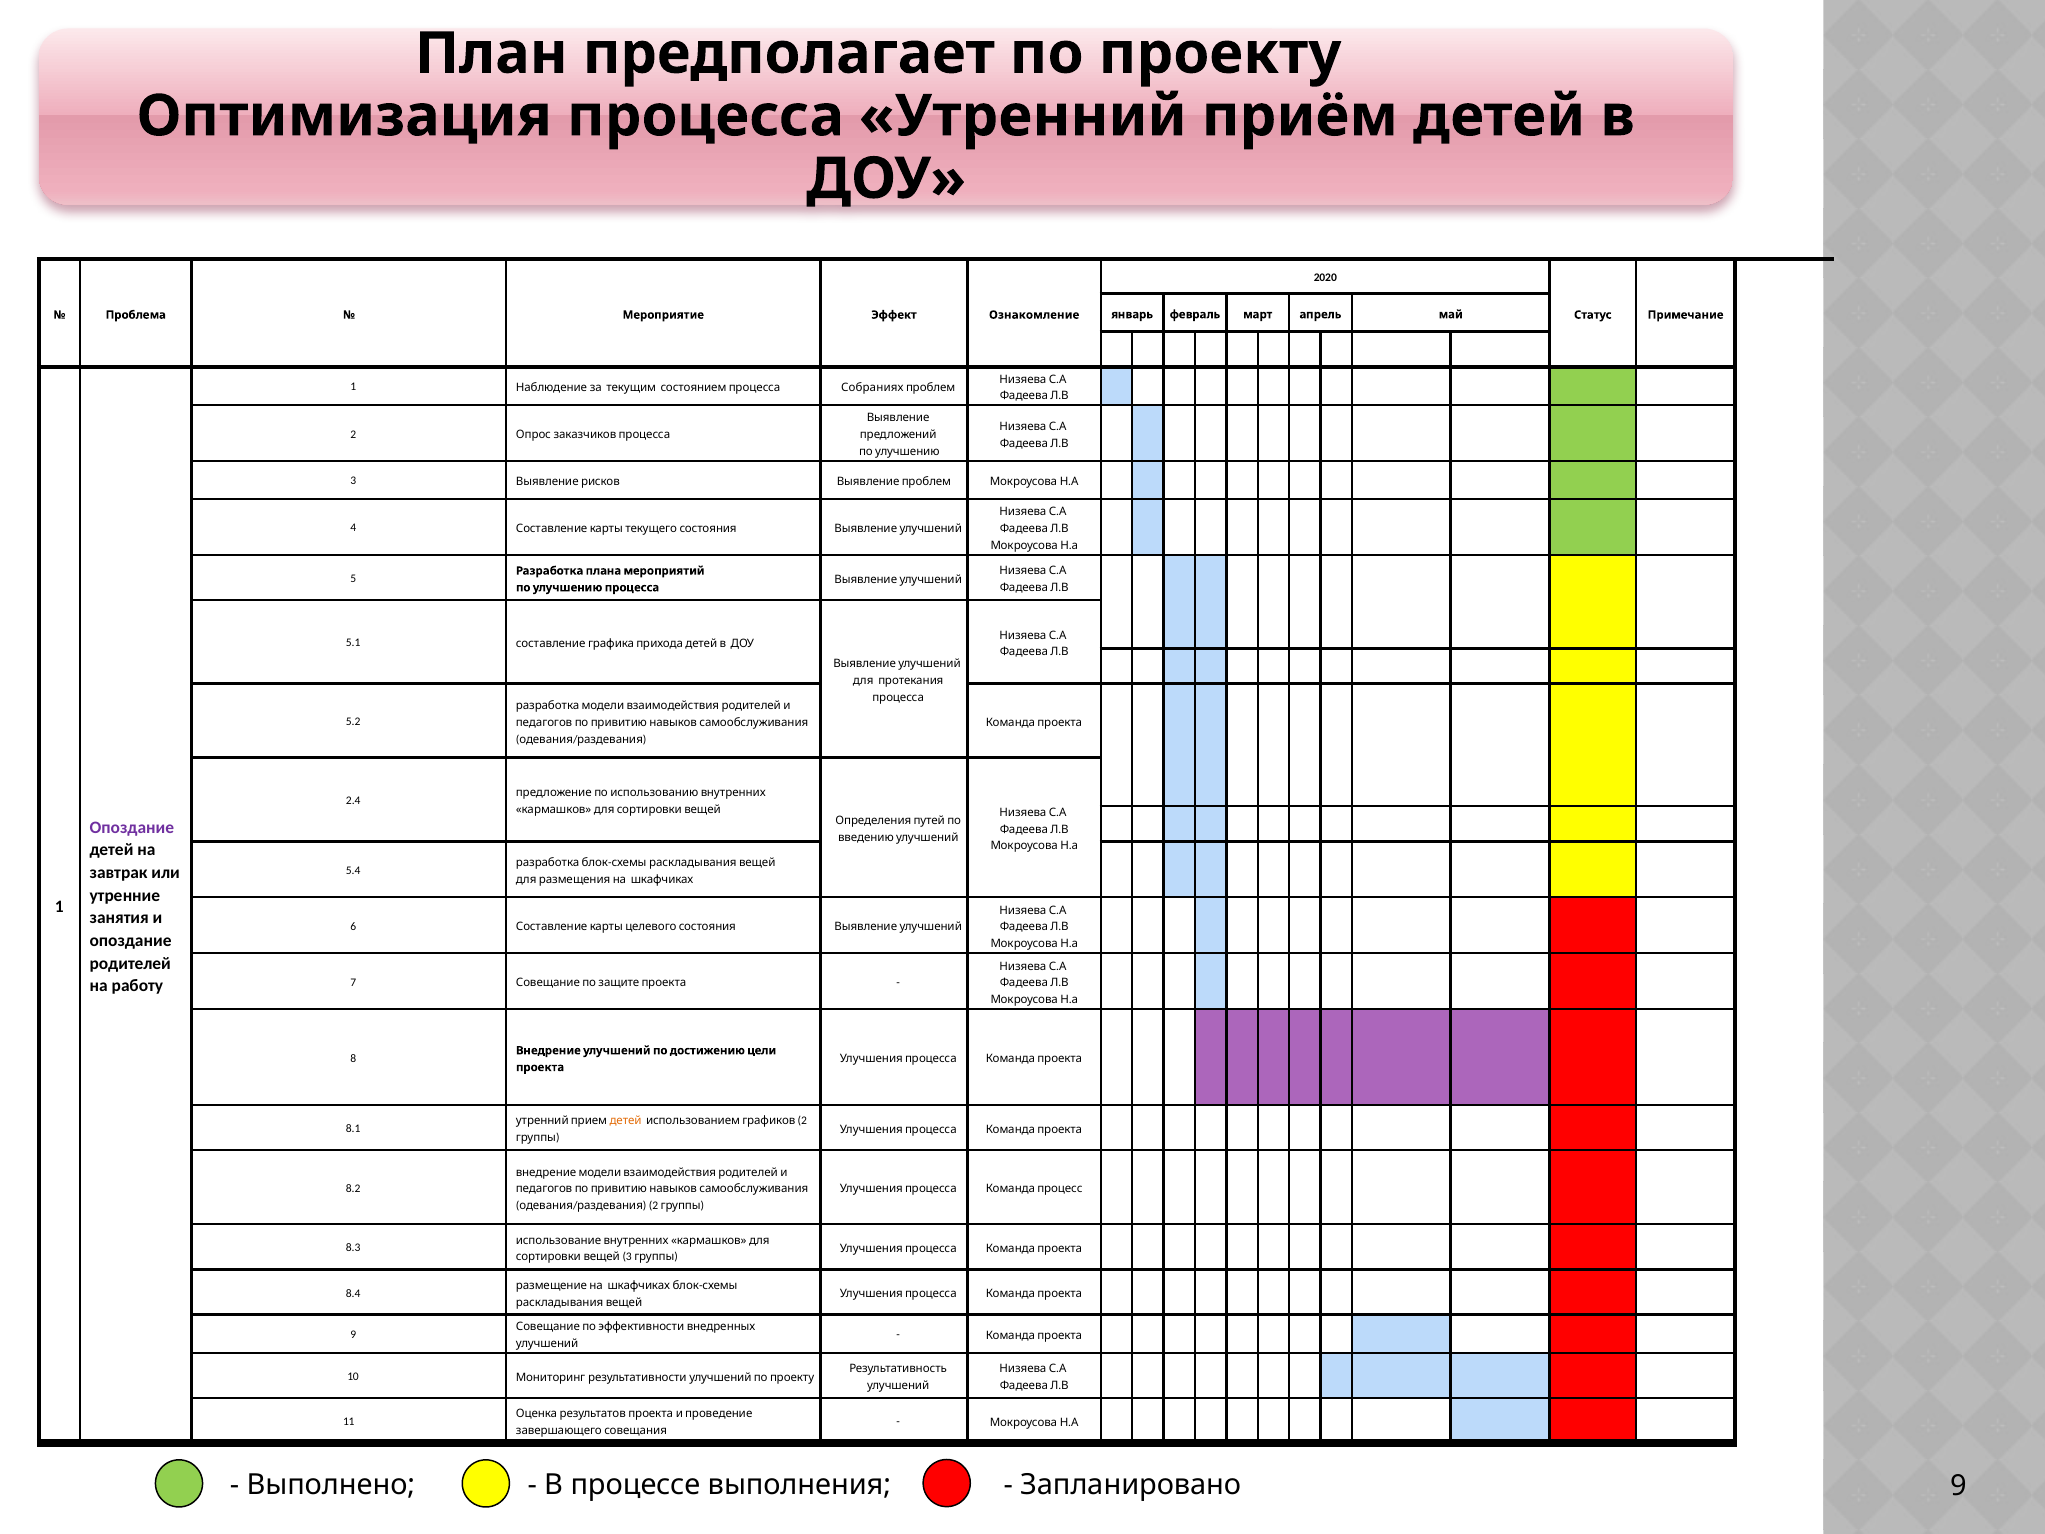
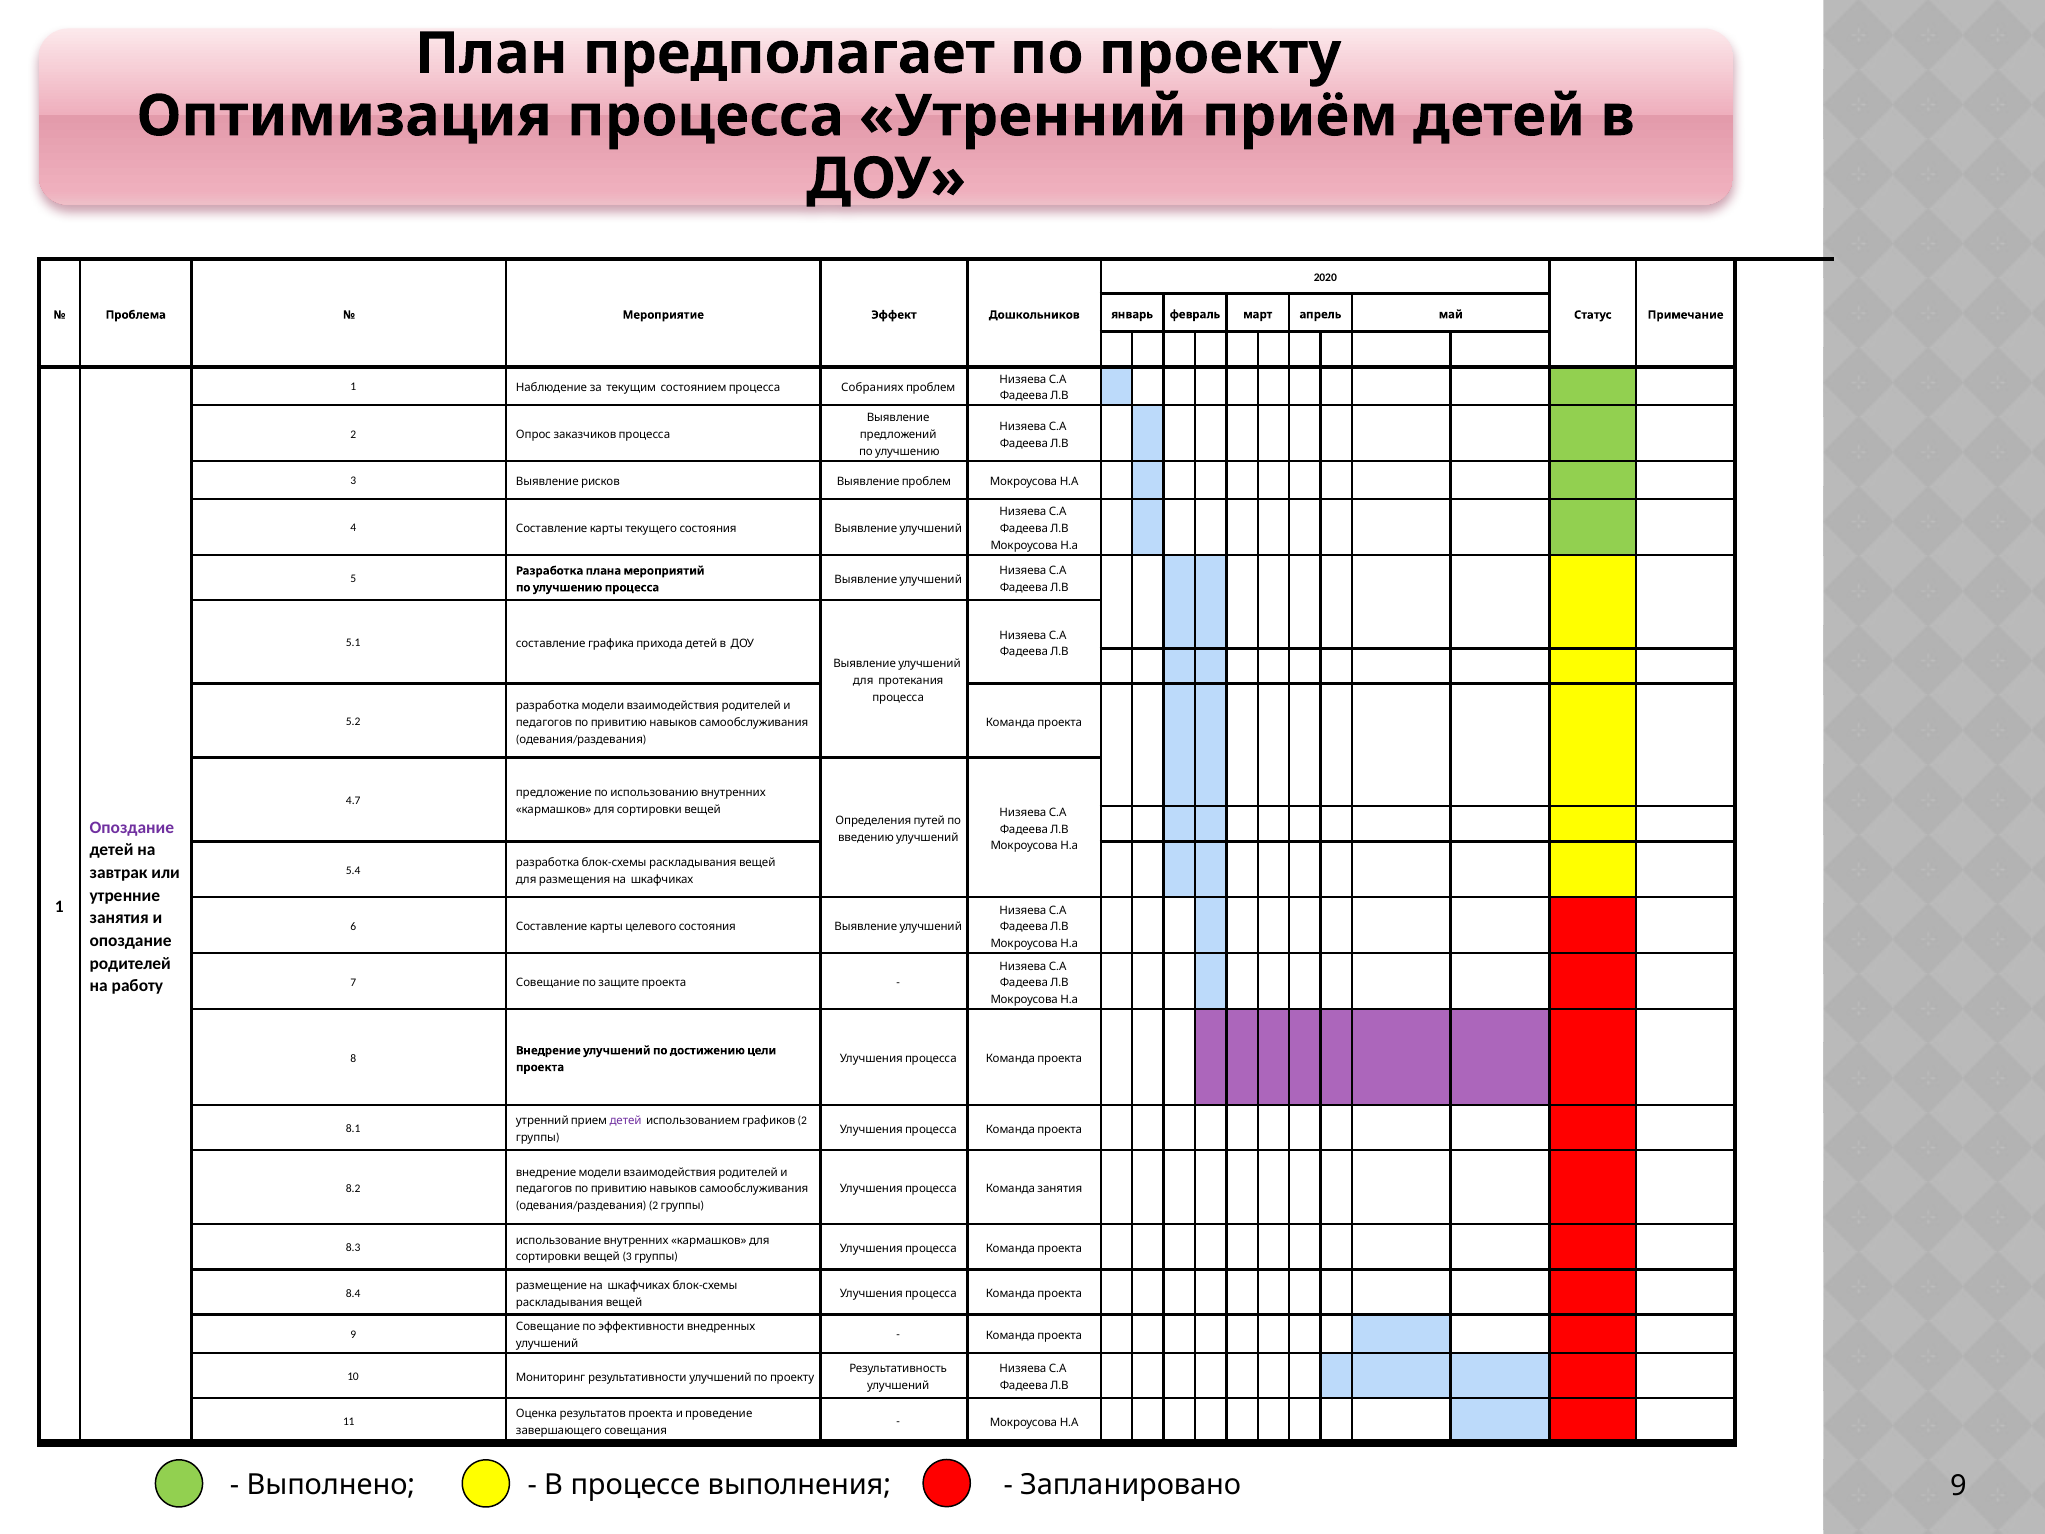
Ознакомление: Ознакомление -> Дошкольников (1034, 315)
2.4: 2.4 -> 4.7 (353, 801)
детей colour: orange -> purple (626, 1121)
Команда процесс: процесс -> занятия (1060, 1189)
